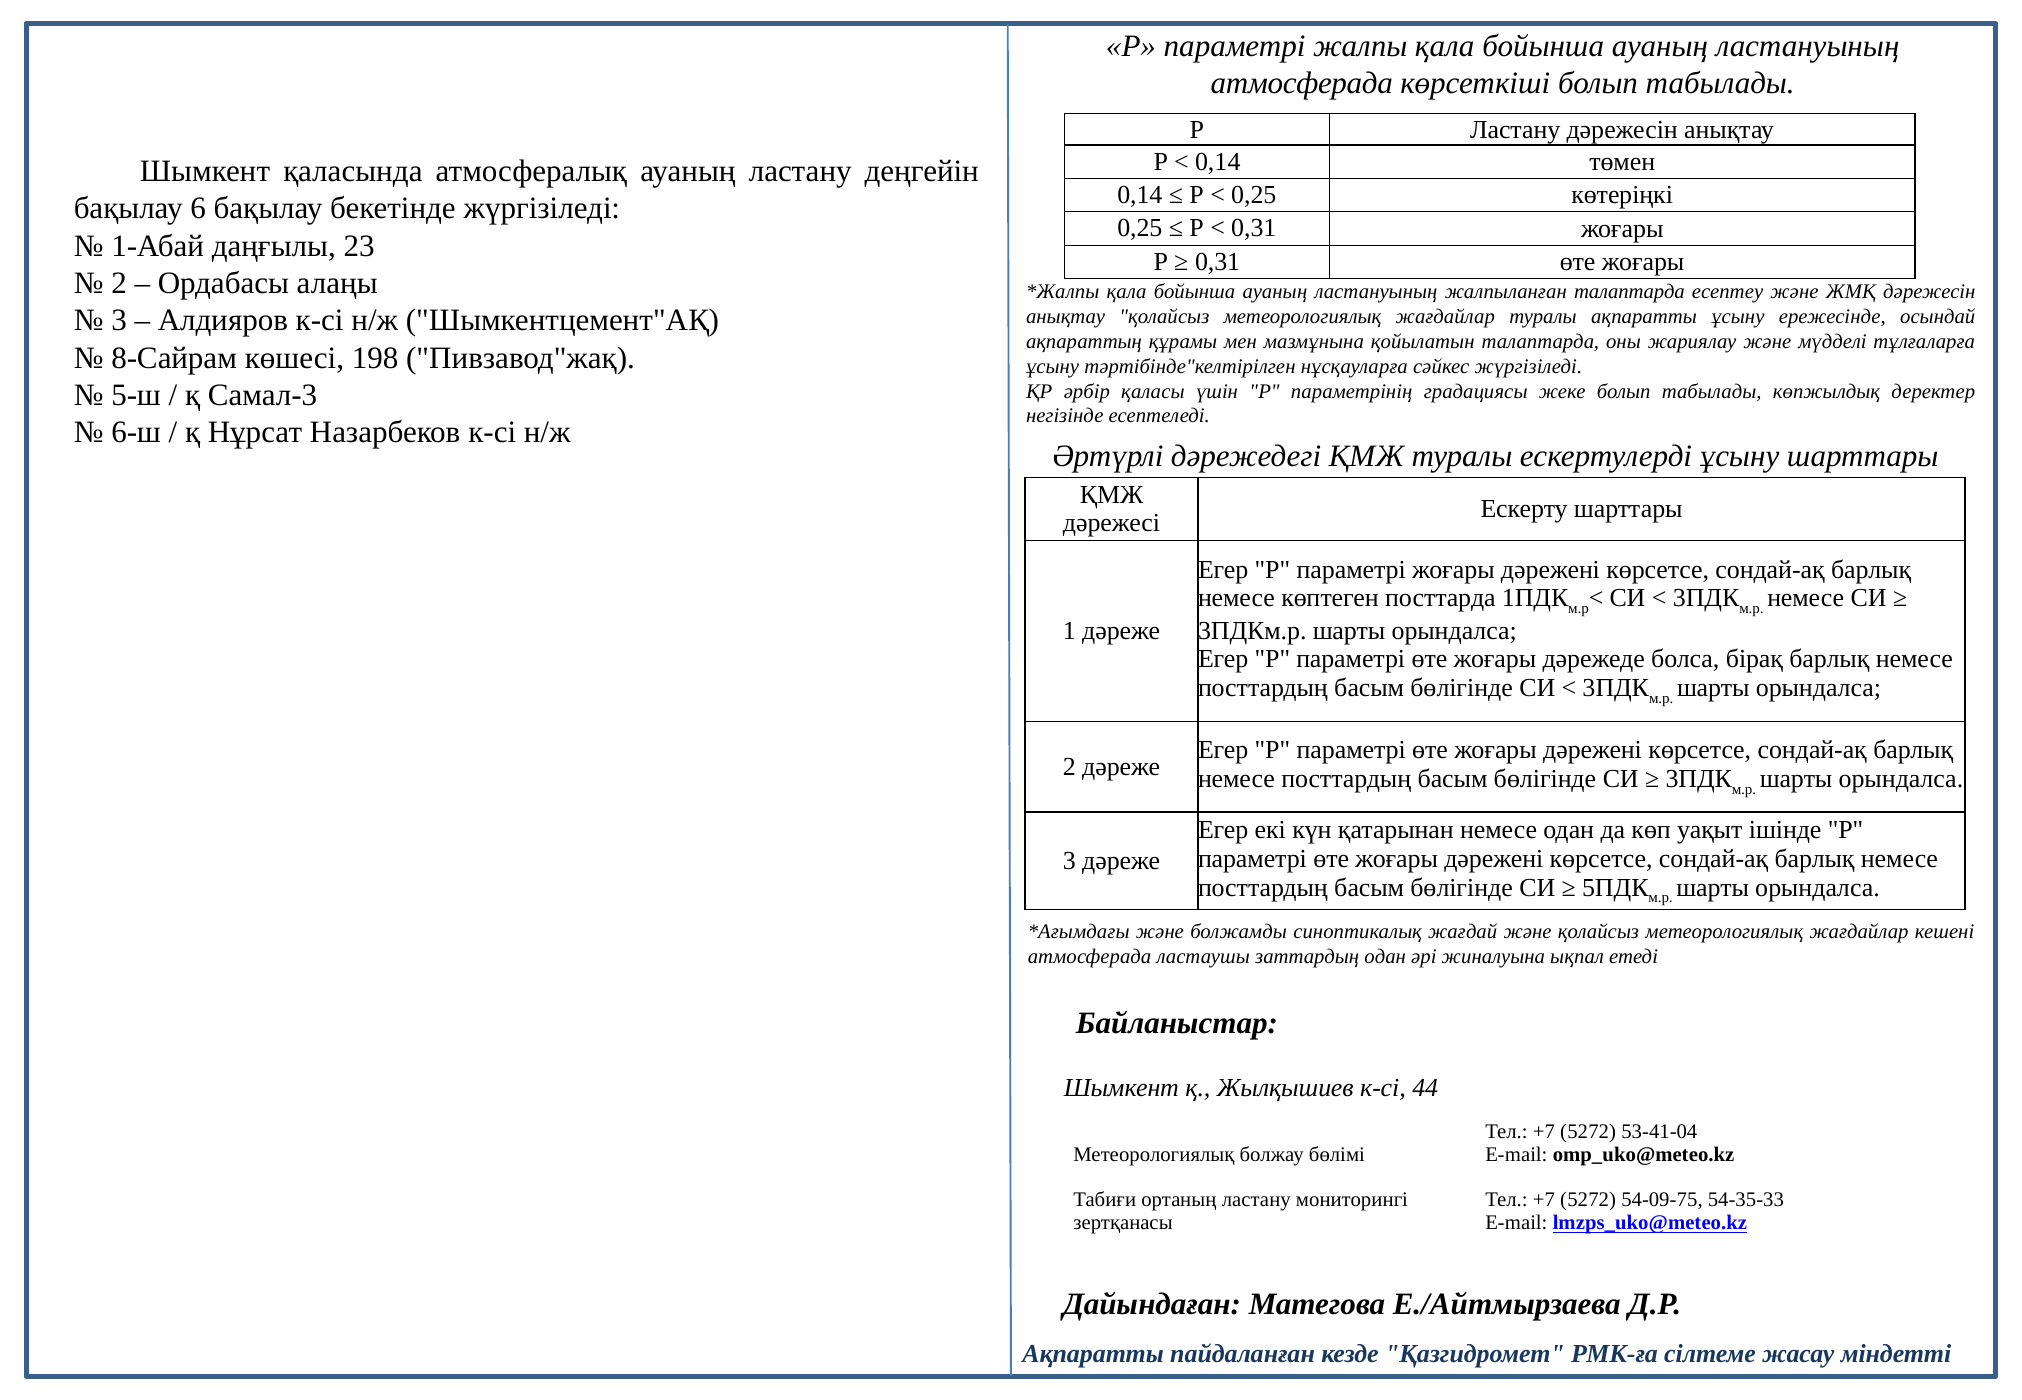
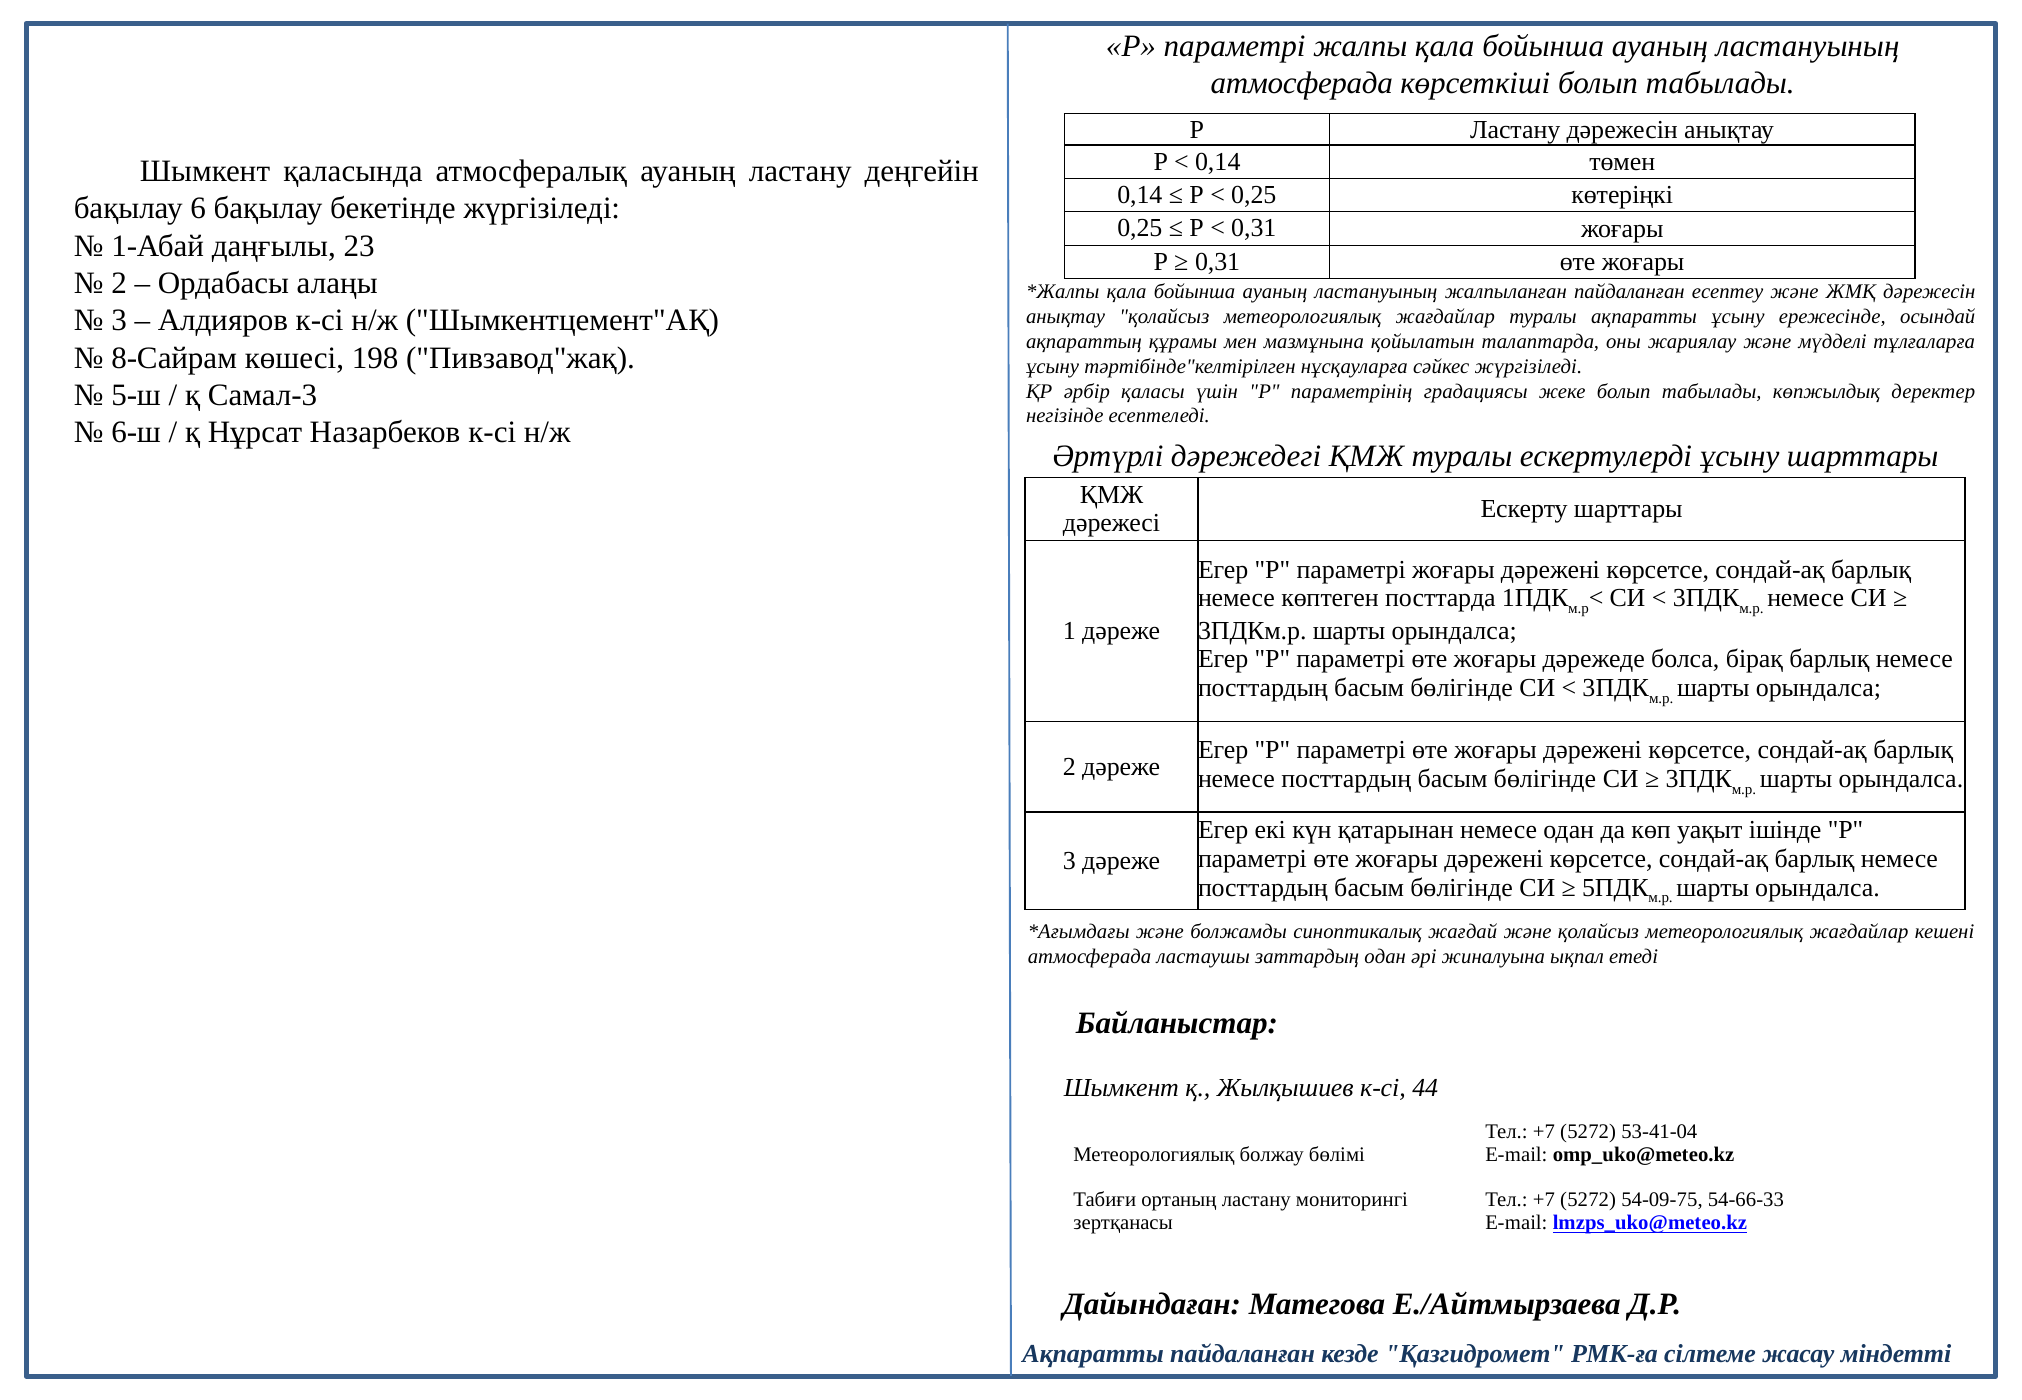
жалпыланған талаптарда: талаптарда -> пайдаланған (1629, 292)
54-35-33: 54-35-33 -> 54-66-33 (1746, 1200)
